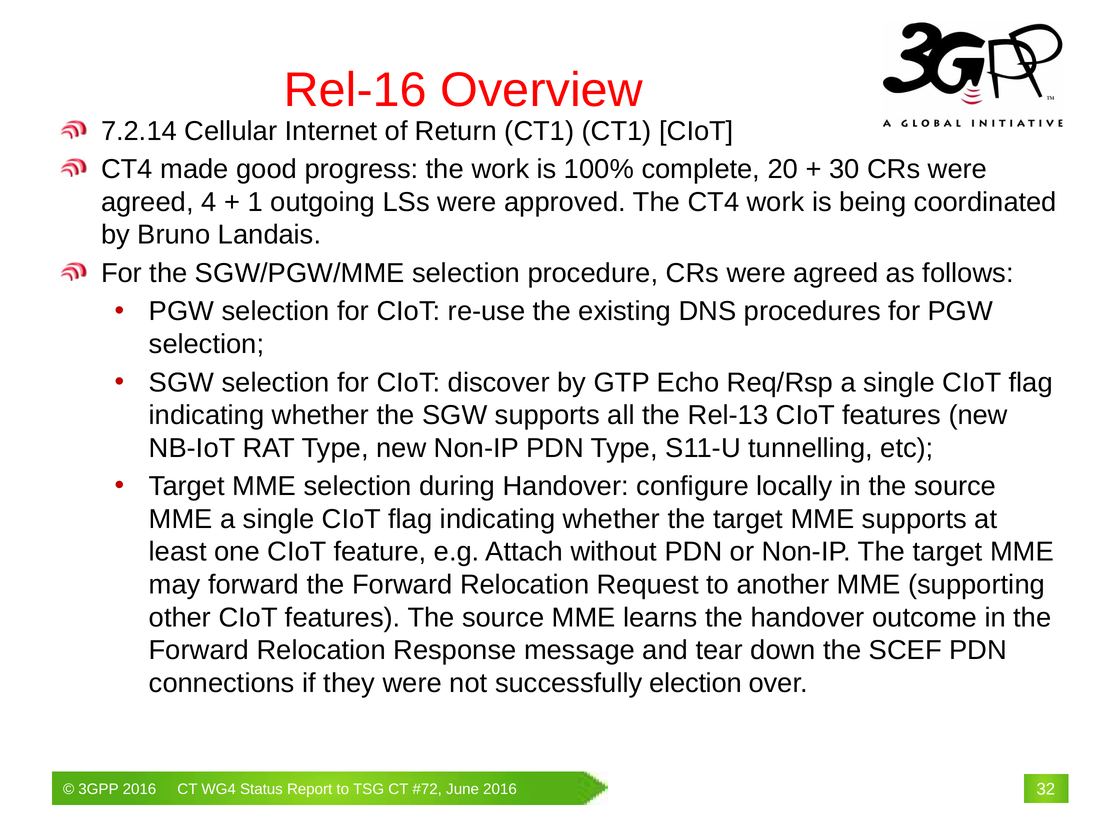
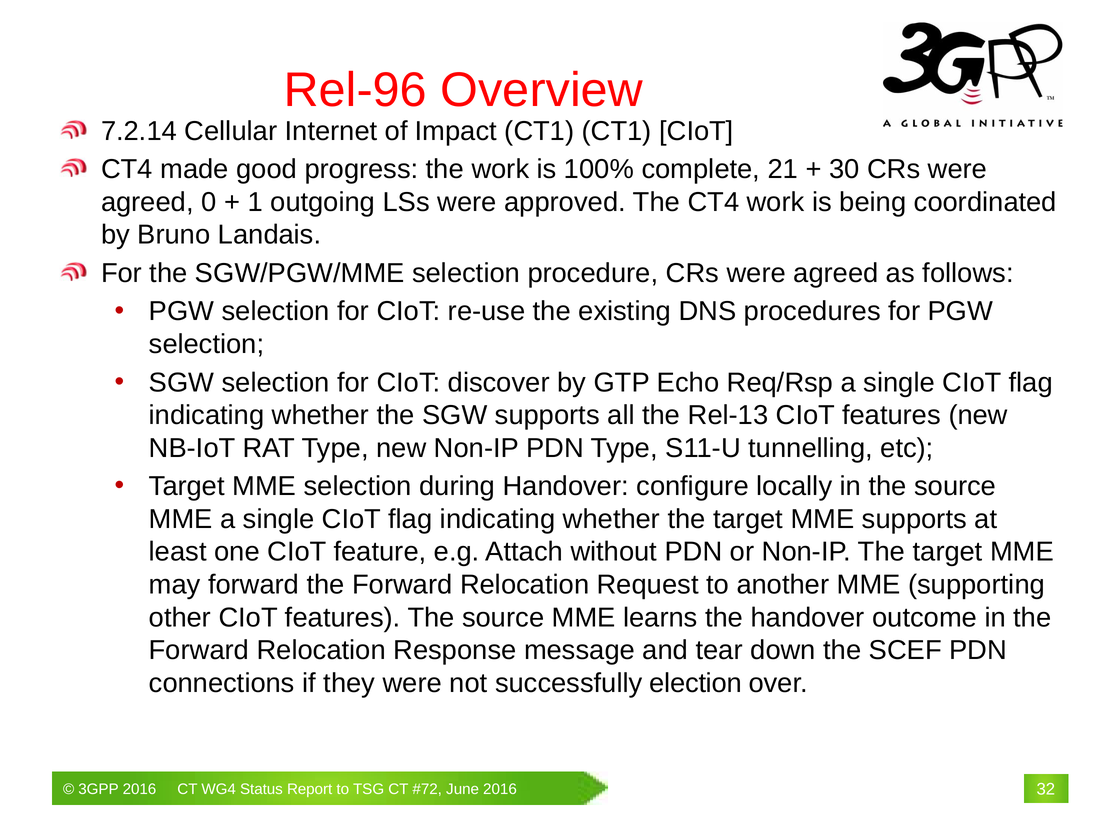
Rel-16: Rel-16 -> Rel-96 (355, 90)
Return: Return -> Impact (456, 131)
20: 20 -> 21 (783, 169)
4: 4 -> 0 (209, 202)
